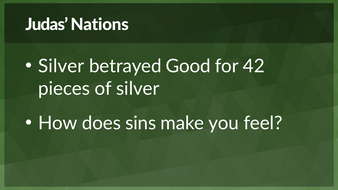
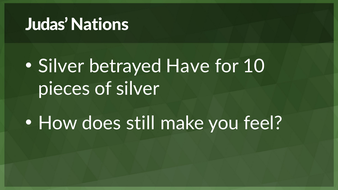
Good: Good -> Have (188, 66)
42: 42 -> 10 (254, 66)
sins: sins -> still (141, 123)
